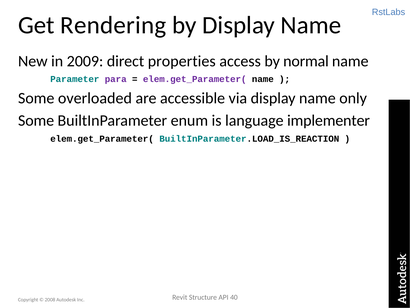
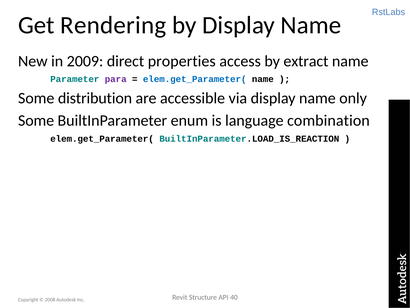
normal: normal -> extract (306, 61)
elem.get_Parameter( colour: purple -> blue (195, 79)
overloaded: overloaded -> distribution (95, 98)
implementer: implementer -> combination (328, 120)
